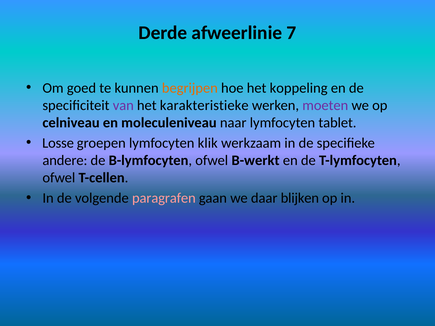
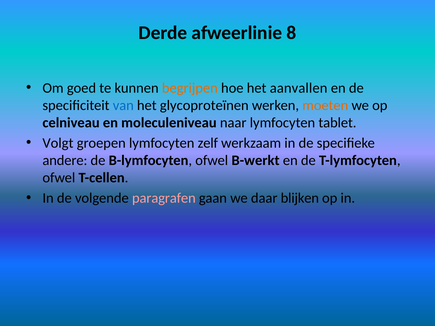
7: 7 -> 8 (291, 33)
koppeling: koppeling -> aanvallen (299, 88)
van colour: purple -> blue (123, 105)
karakteristieke: karakteristieke -> glycoproteïnen (204, 105)
moeten colour: purple -> orange (325, 105)
Losse: Losse -> Volgt (58, 143)
klik: klik -> zelf (208, 143)
